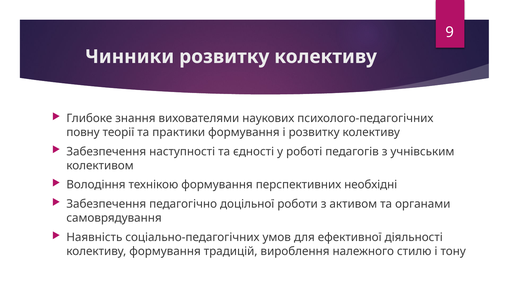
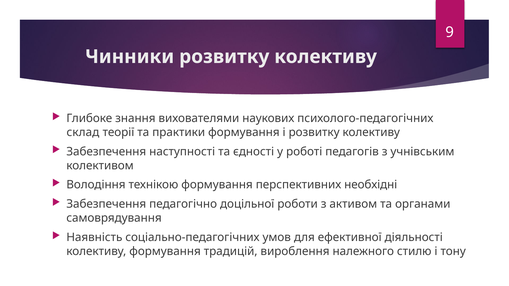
повну: повну -> склад (83, 132)
